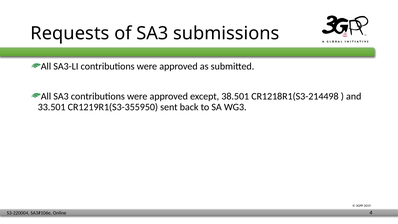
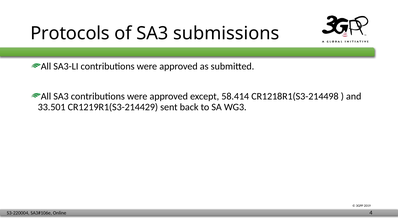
Requests: Requests -> Protocols (70, 33)
38.501: 38.501 -> 58.414 (235, 96)
CR1219R1(S3-355950: CR1219R1(S3-355950 -> CR1219R1(S3-214429 (113, 107)
